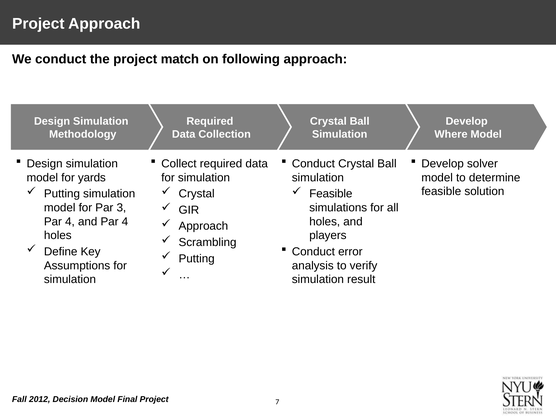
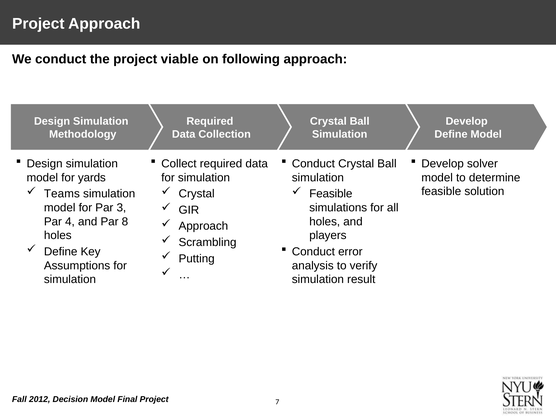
match: match -> viable (180, 59)
Where: Where -> Define (451, 134)
Putting: Putting -> Teams (62, 194)
and Par 4: 4 -> 8 (125, 222)
